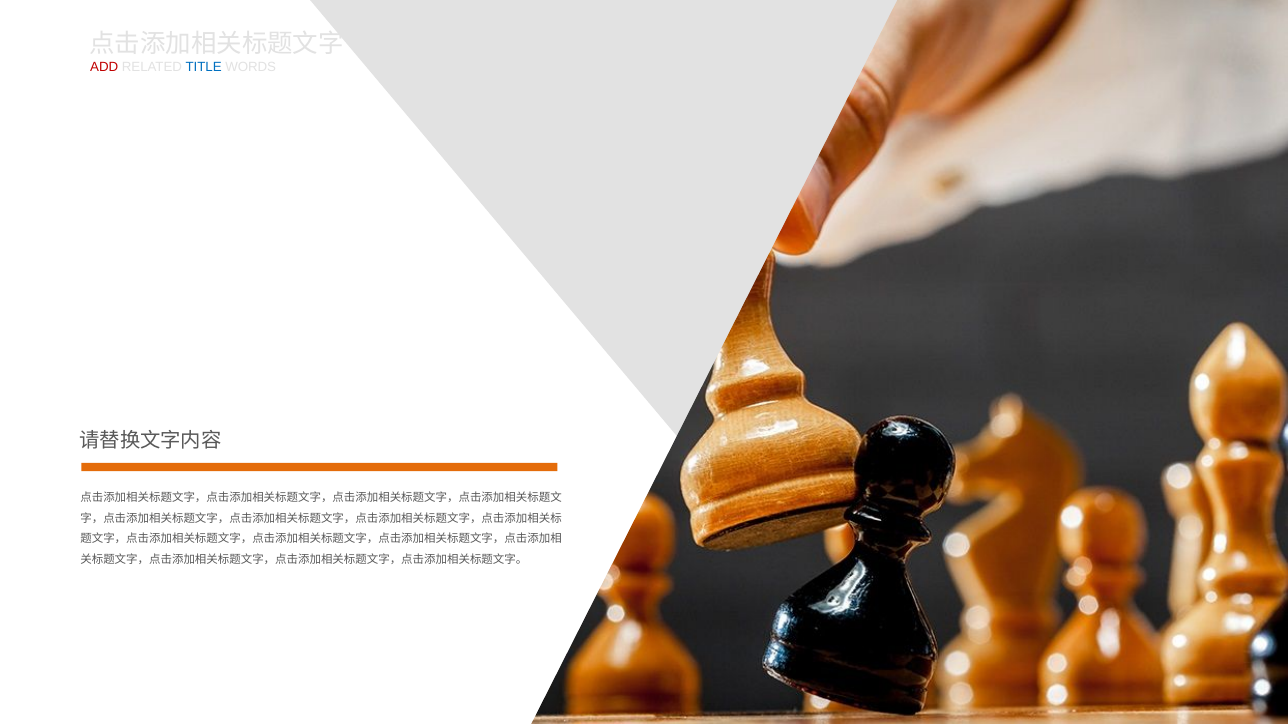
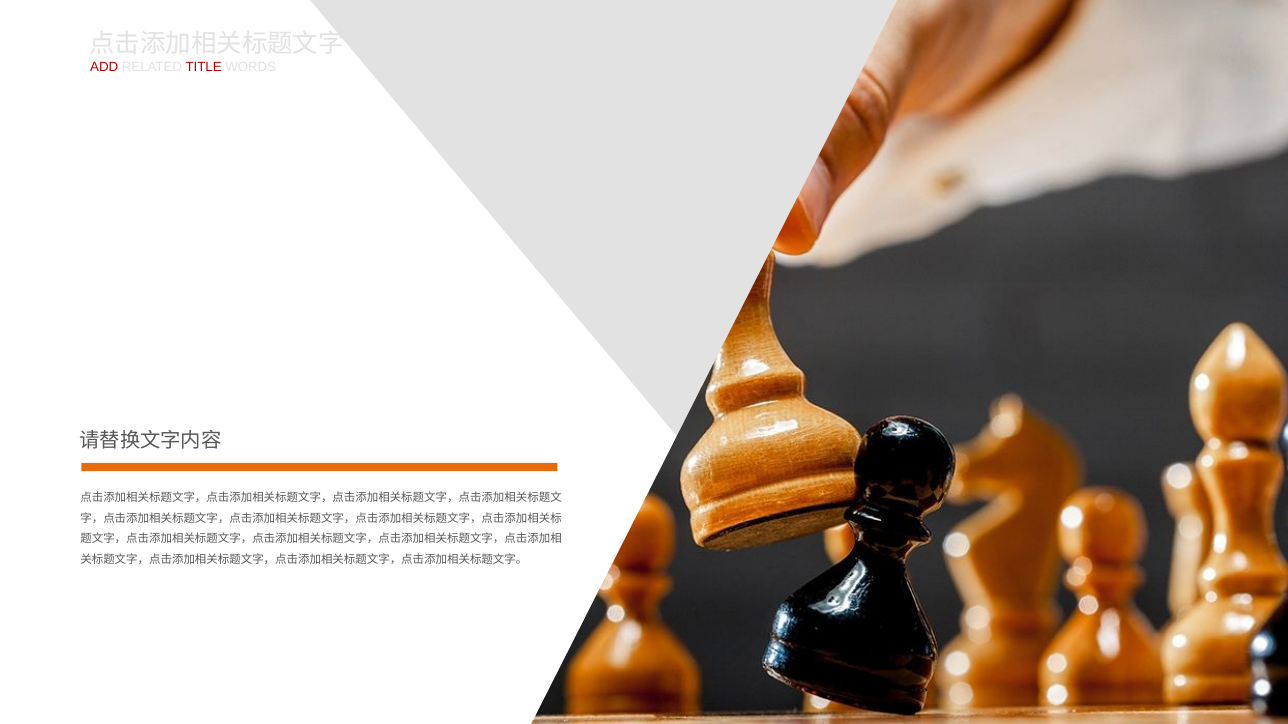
TITLE colour: blue -> red (204, 68)
